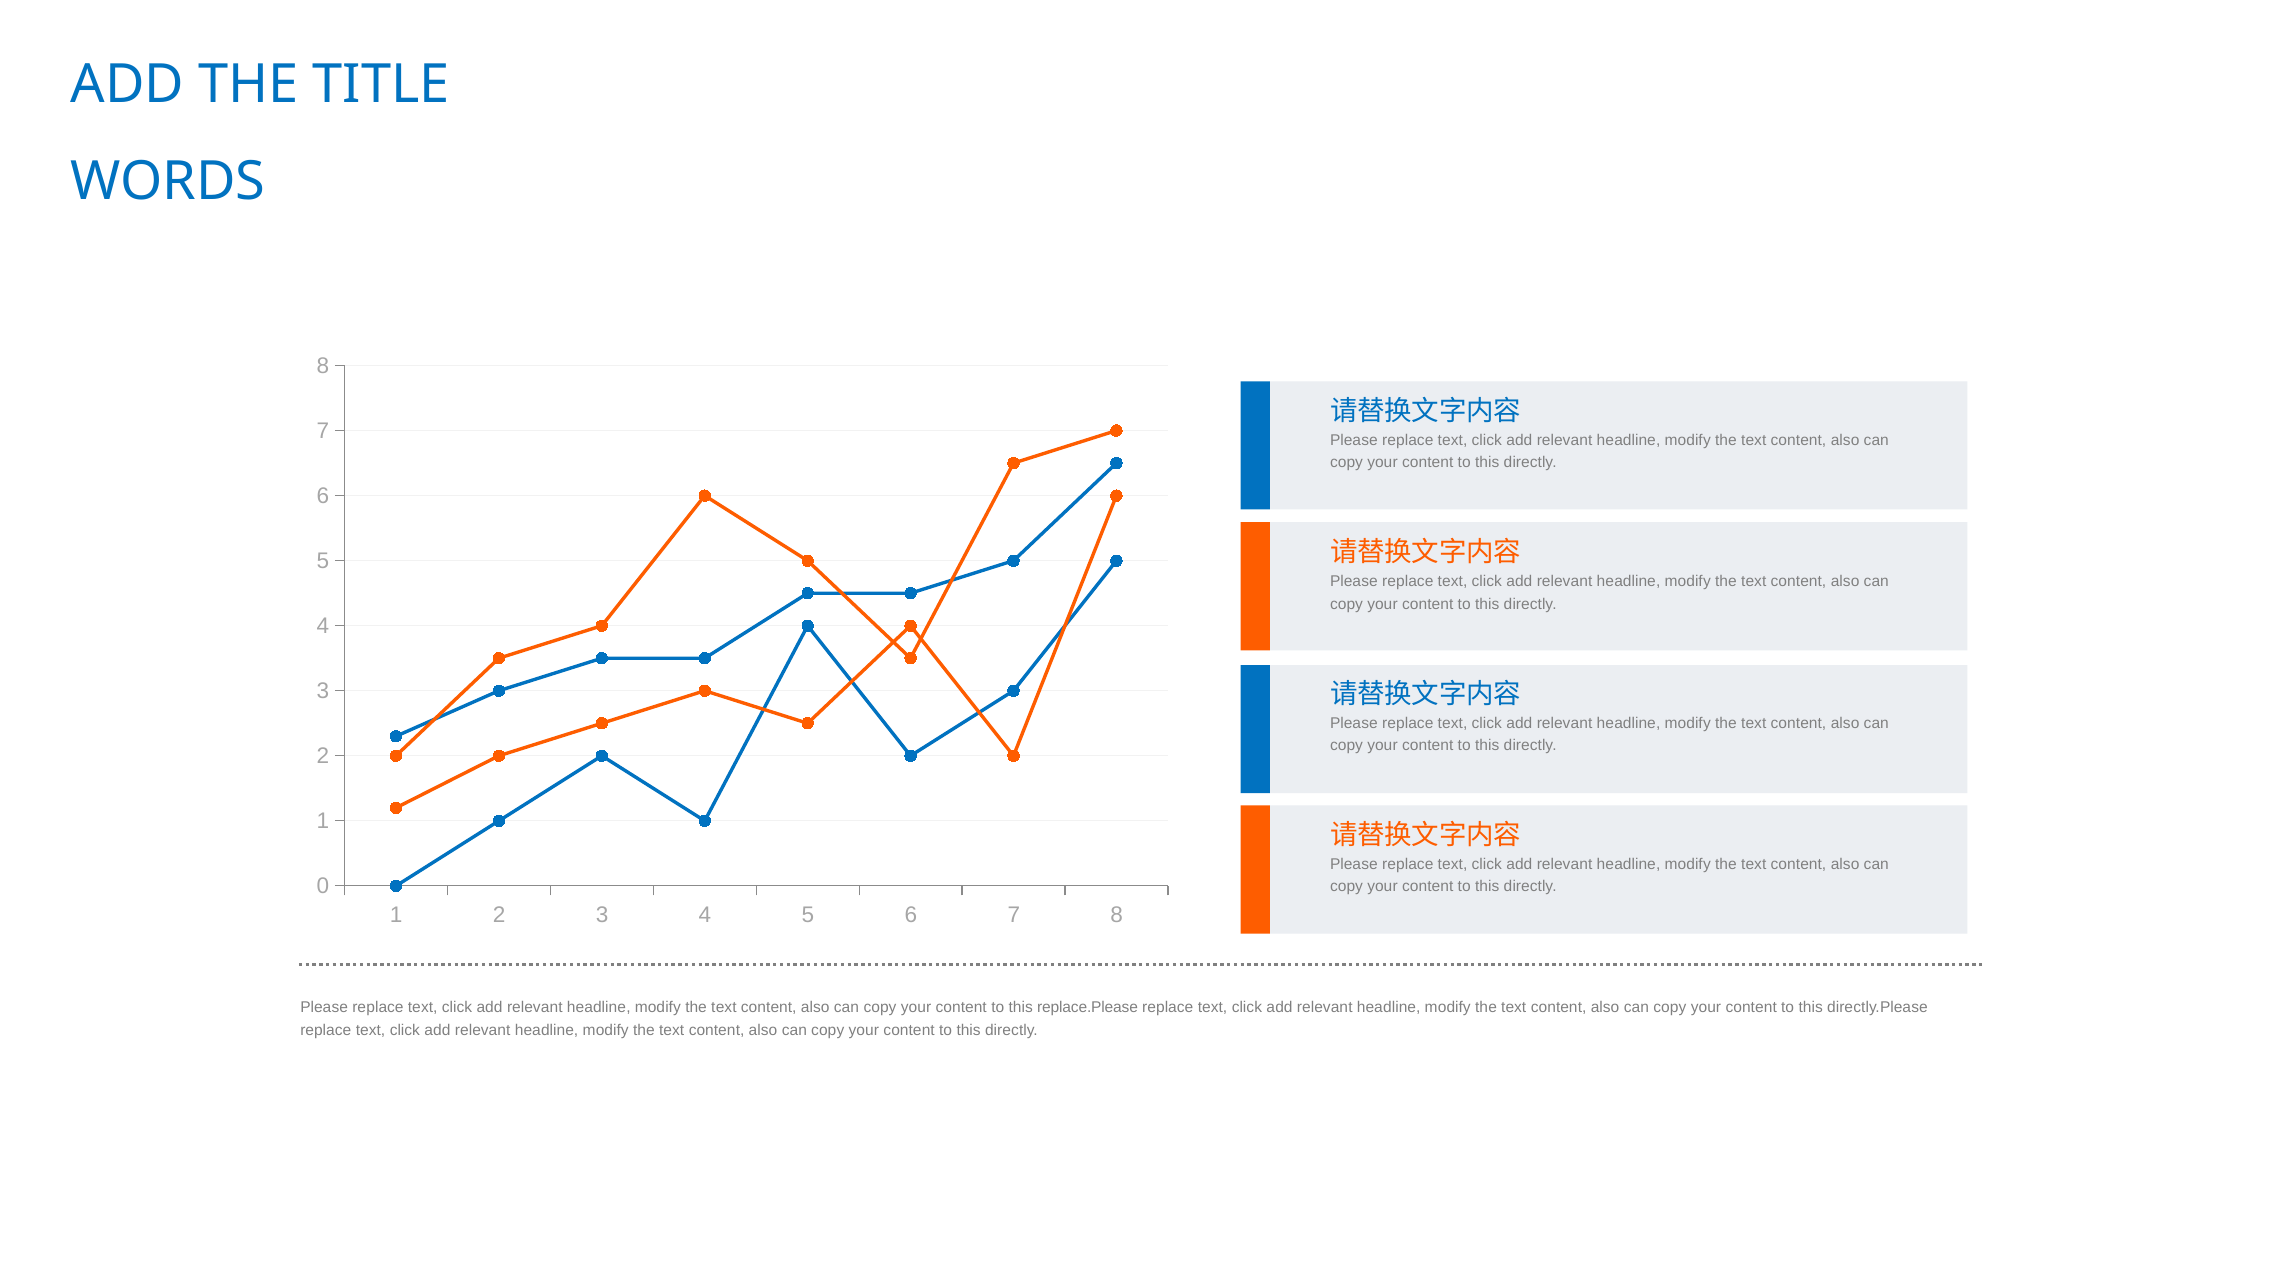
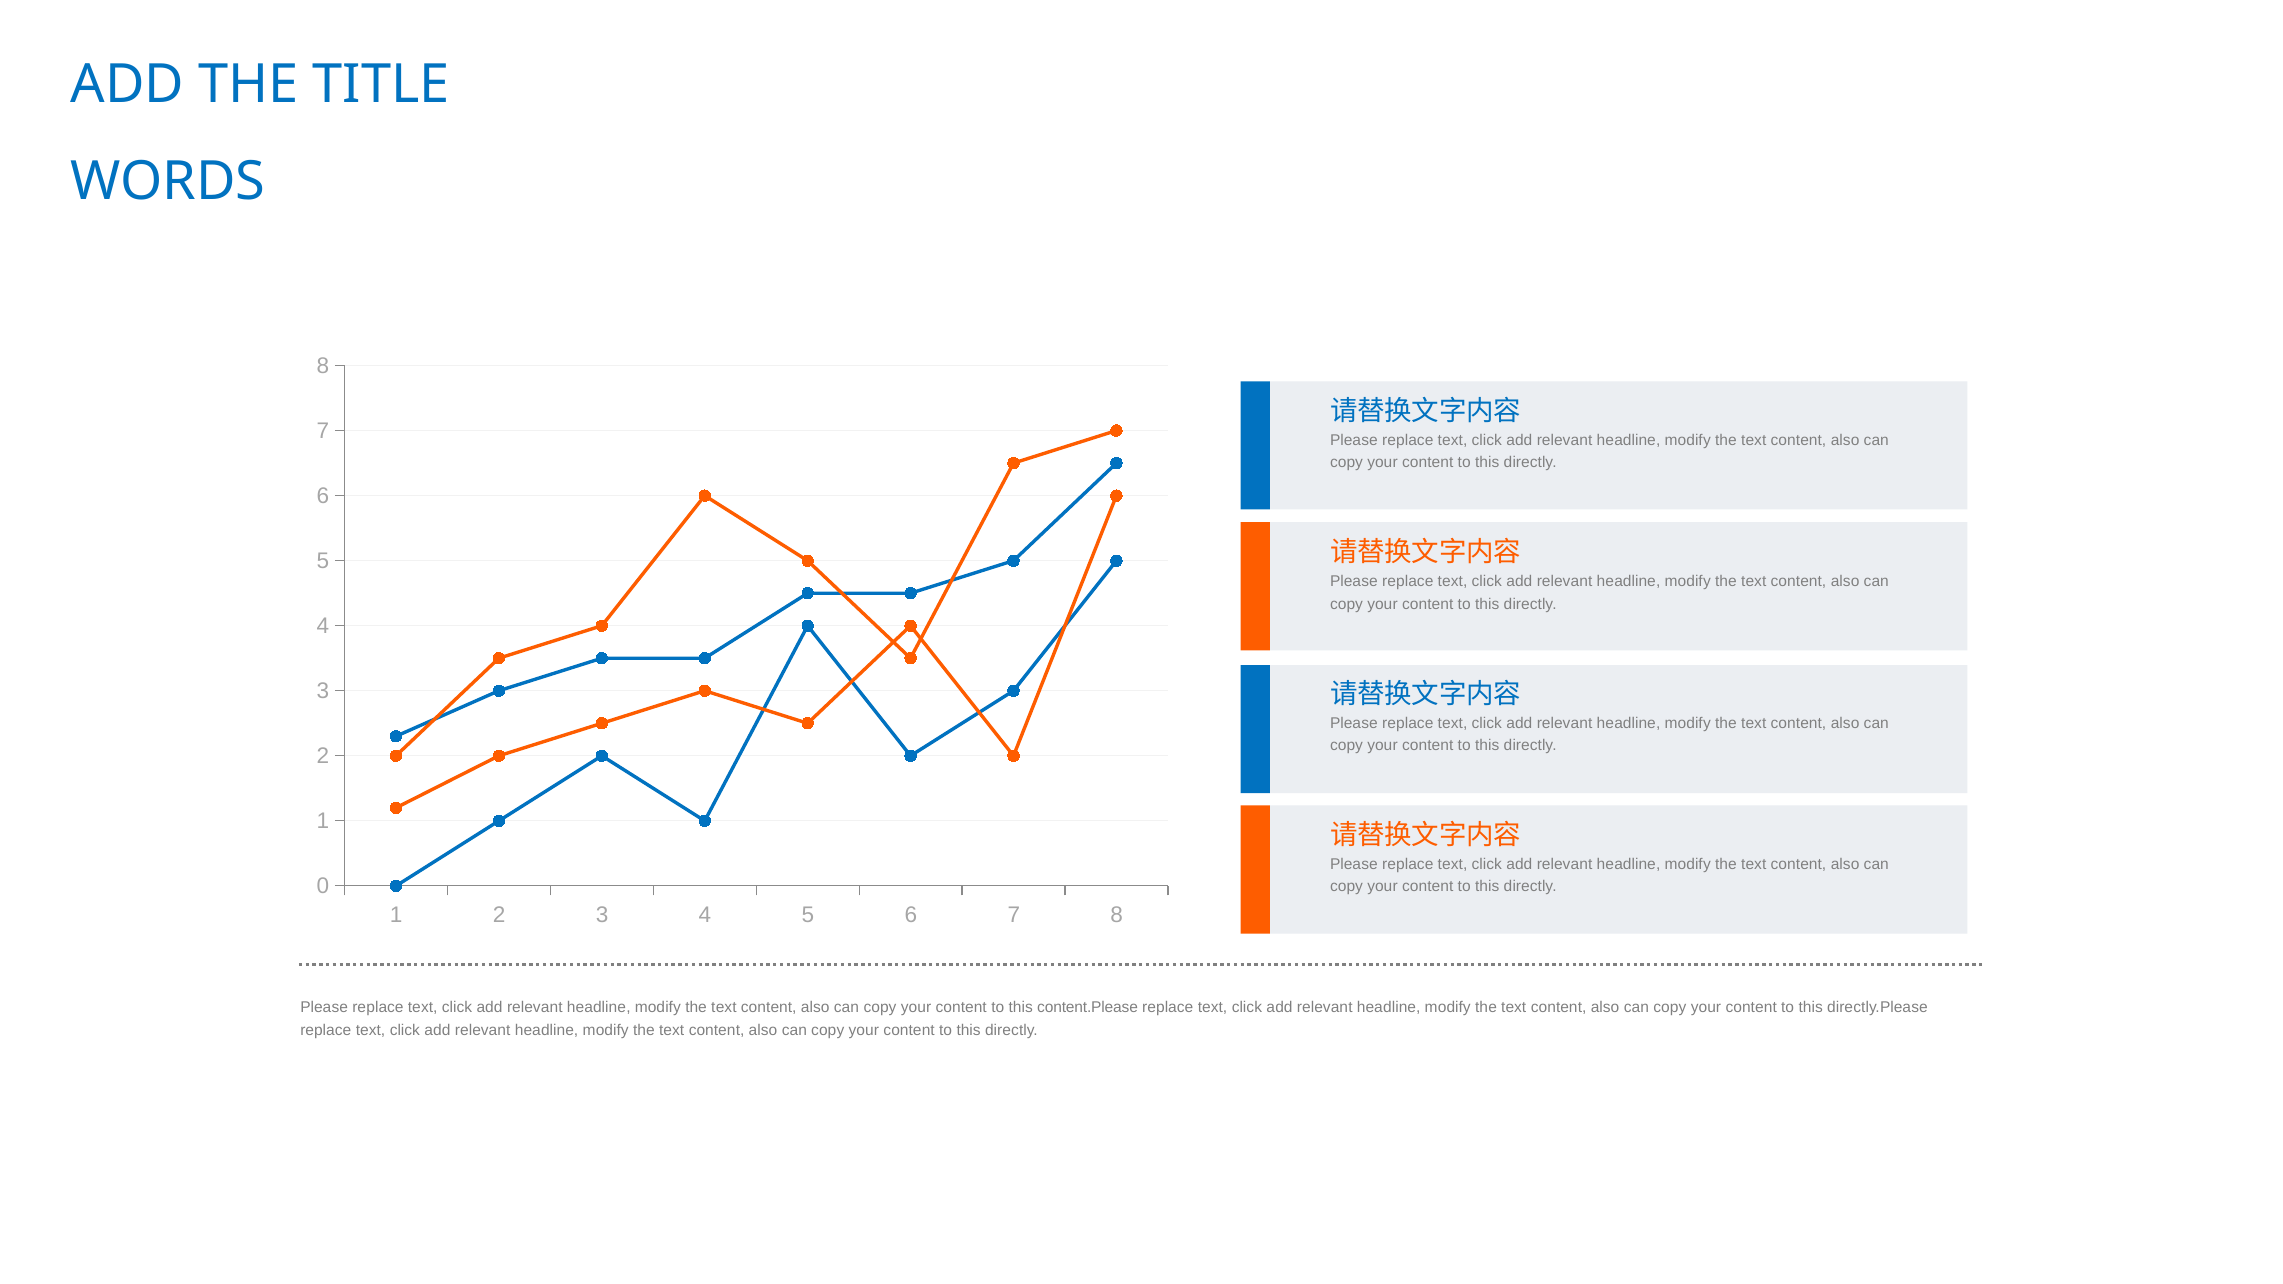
replace.Please: replace.Please -> content.Please (1088, 1008)
